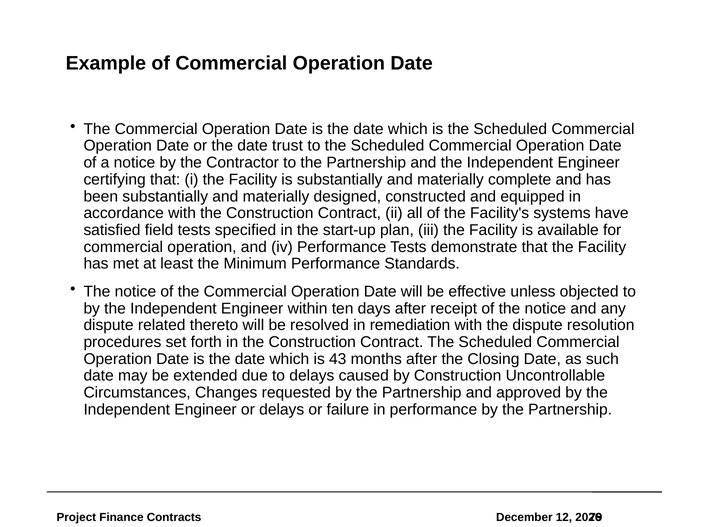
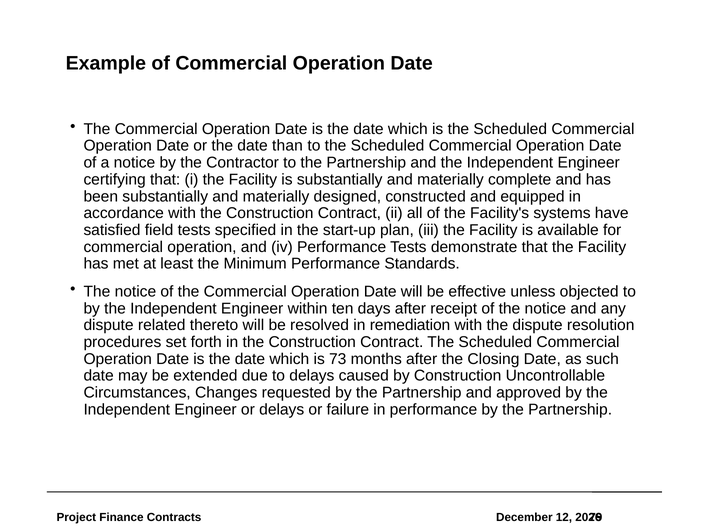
trust: trust -> than (288, 146)
43: 43 -> 73 (338, 359)
